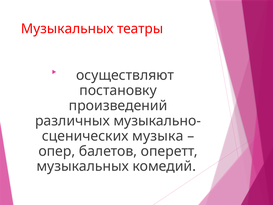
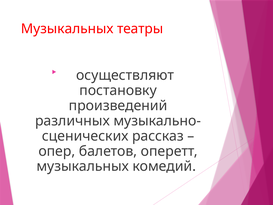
музыка: музыка -> рассказ (158, 136)
